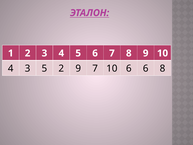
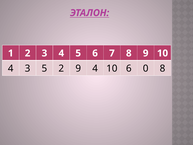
9 7: 7 -> 4 (95, 68)
6 6: 6 -> 0 (146, 68)
